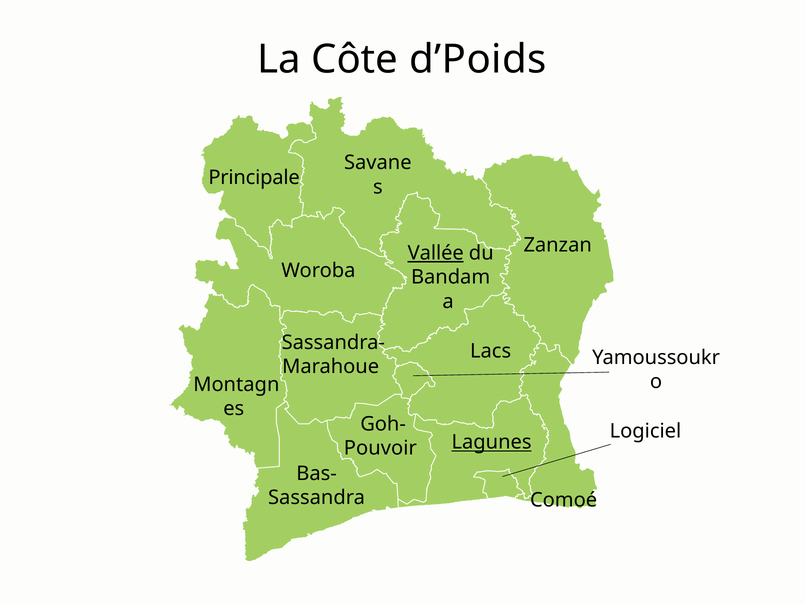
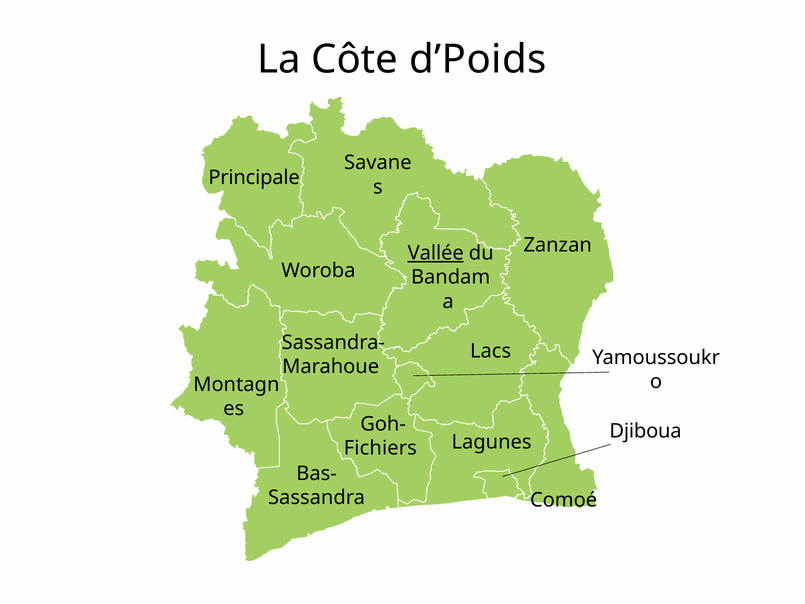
Logiciel: Logiciel -> Djiboua (646, 431)
Lagunes underline: present -> none (492, 442)
Pouvoir: Pouvoir -> Fichiers (380, 448)
